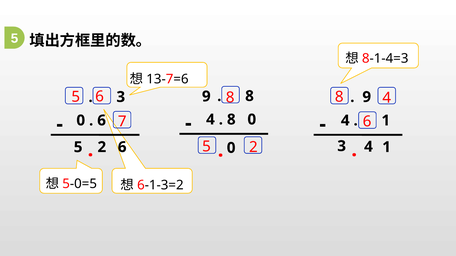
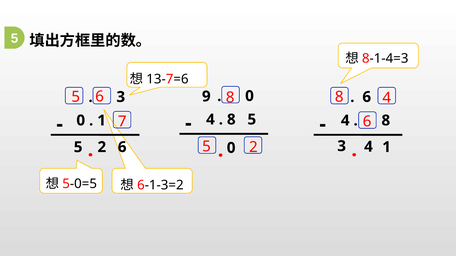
8: 8 -> 0 (249, 96)
9: 9 -> 6 (367, 97)
0: 0 -> 5 (252, 120)
6: 6 -> 1 (102, 121)
1: 1 -> 8 (386, 121)
